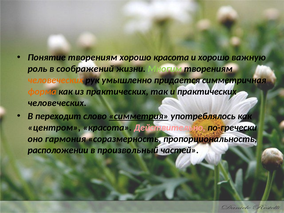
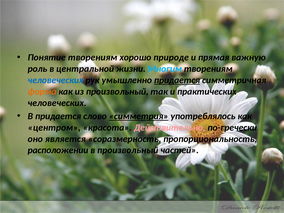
хорошо красота: красота -> природе (171, 57)
и хорошо: хорошо -> прямая (214, 57)
соображений: соображений -> центральной (85, 69)
Многим colour: light green -> light blue (165, 69)
человеческих colour: orange -> blue (55, 80)
придается underline: none -> present (177, 80)
из практических: практических -> произвольный (117, 92)
В переходит: переходит -> придается (58, 116)
гармония: гармония -> является (65, 139)
